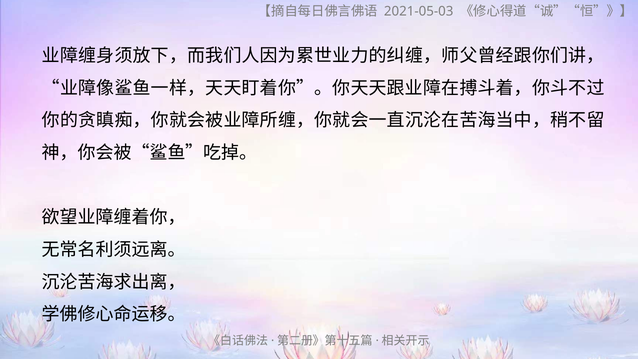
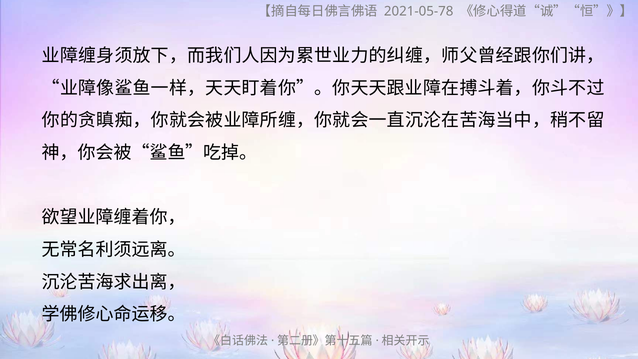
2021-05-03: 2021-05-03 -> 2021-05-78 (419, 11)
